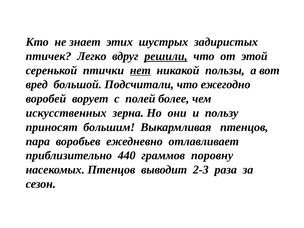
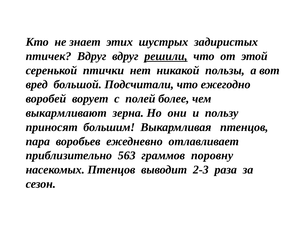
птичек Легко: Легко -> Вдруг (92, 56)
нет underline: present -> none (140, 70)
искусственных: искусственных -> выкармливают (66, 113)
440: 440 -> 563 (127, 156)
